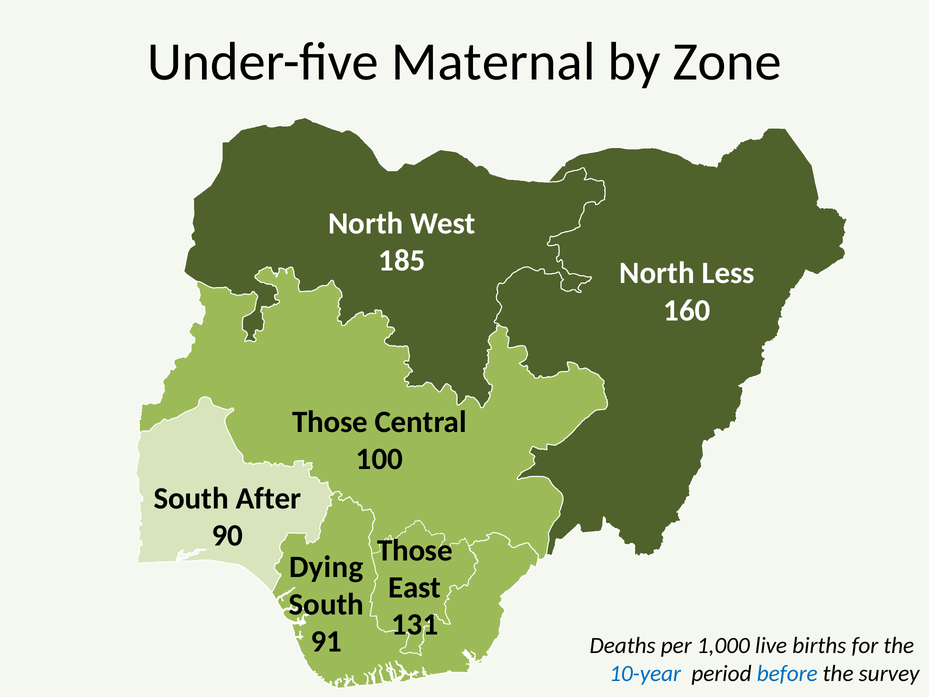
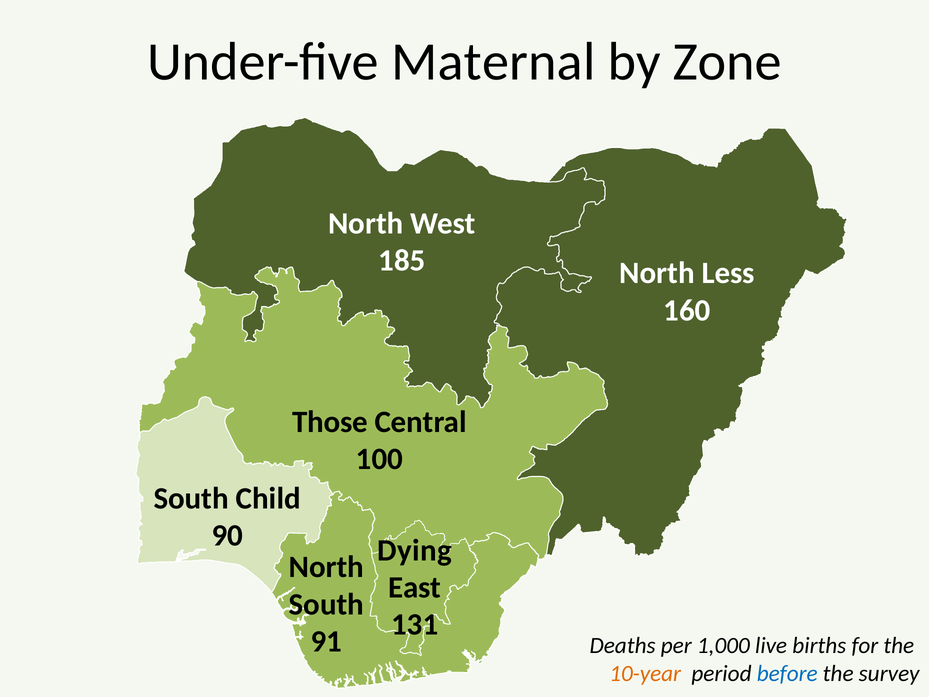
After: After -> Child (268, 498)
90 Those: Those -> Dying (415, 550)
Dying: Dying -> North (326, 567)
10-year colour: blue -> orange (645, 673)
